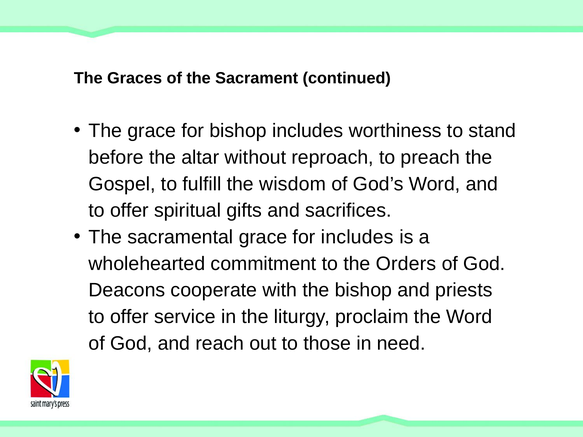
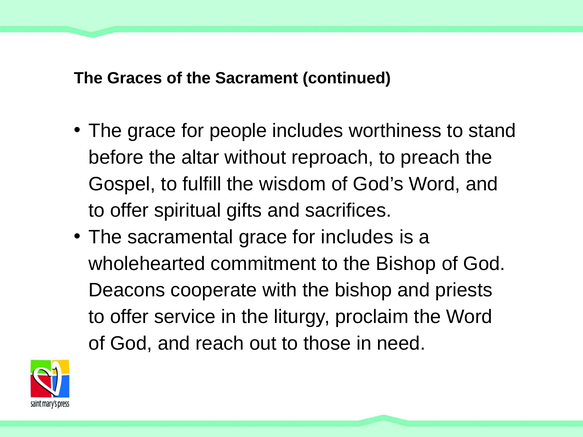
for bishop: bishop -> people (238, 131)
to the Orders: Orders -> Bishop (406, 264)
